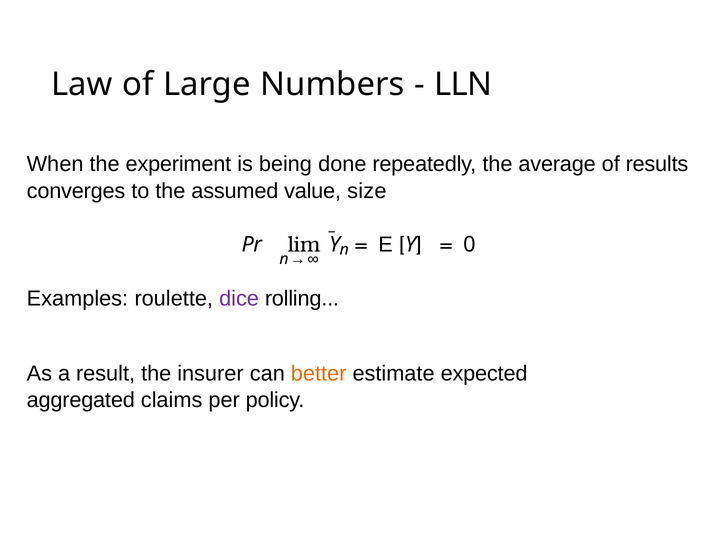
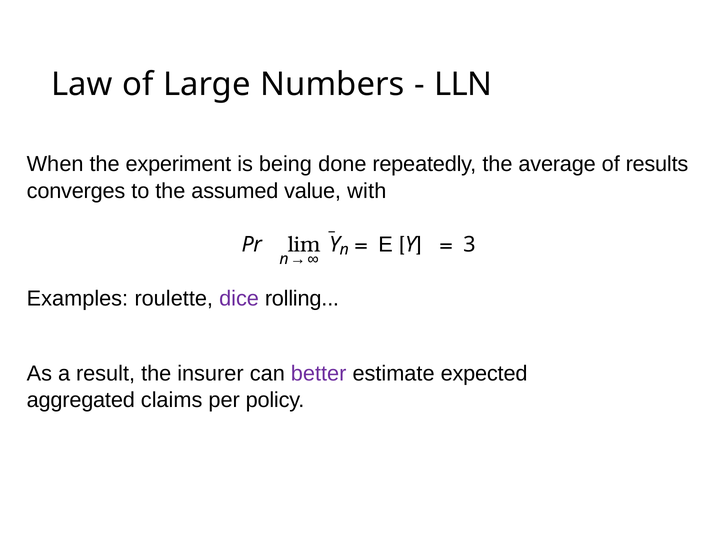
size: size -> with (367, 191)
0: 0 -> 3 (469, 245)
better colour: orange -> purple (319, 374)
